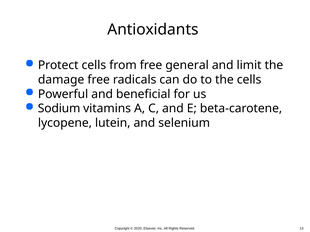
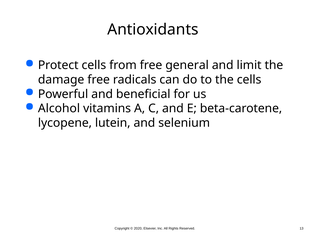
Sodium: Sodium -> Alcohol (59, 109)
